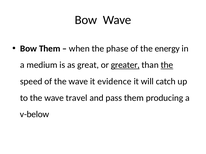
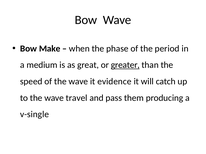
Bow Them: Them -> Make (50, 49)
energy: energy -> period (167, 49)
the underline: present -> none (167, 65)
v-below: v-below -> v-single (34, 115)
